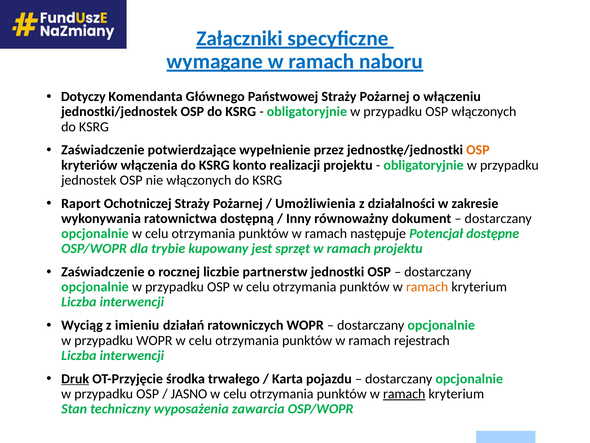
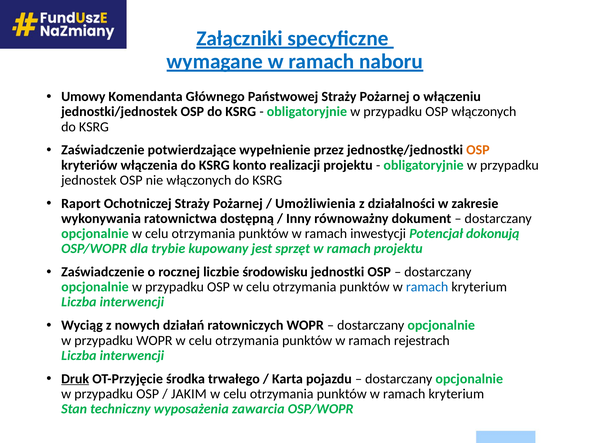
Dotyczy: Dotyczy -> Umowy (83, 96)
następuje: następuje -> inwestycji (378, 233)
dostępne: dostępne -> dokonują (493, 233)
partnerstw: partnerstw -> środowisku (275, 272)
ramach colour: orange -> blue (427, 287)
imieniu: imieniu -> nowych (137, 325)
JASNO: JASNO -> JAKIM (189, 393)
ramach underline: present -> none (404, 393)
